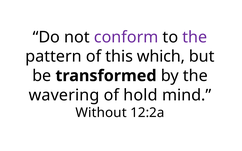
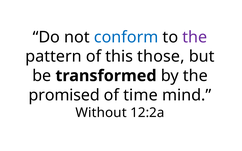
conform colour: purple -> blue (126, 37)
which: which -> those (161, 57)
wavering: wavering -> promised (64, 95)
hold: hold -> time (140, 95)
